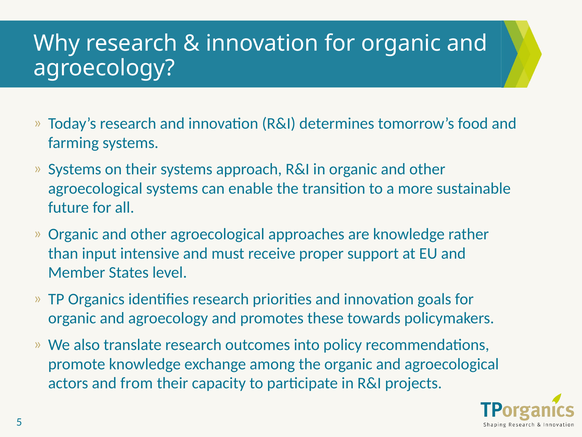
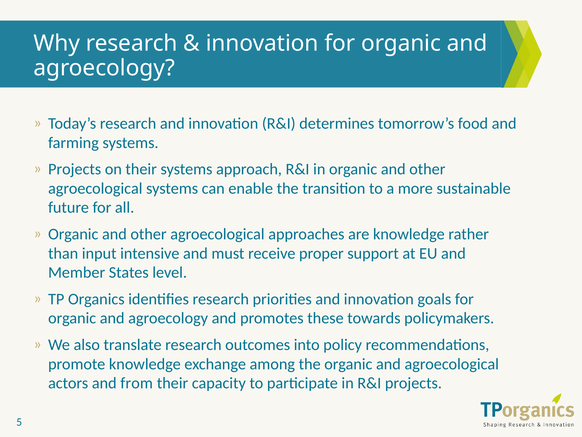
Systems: Systems -> Projects (75, 169)
